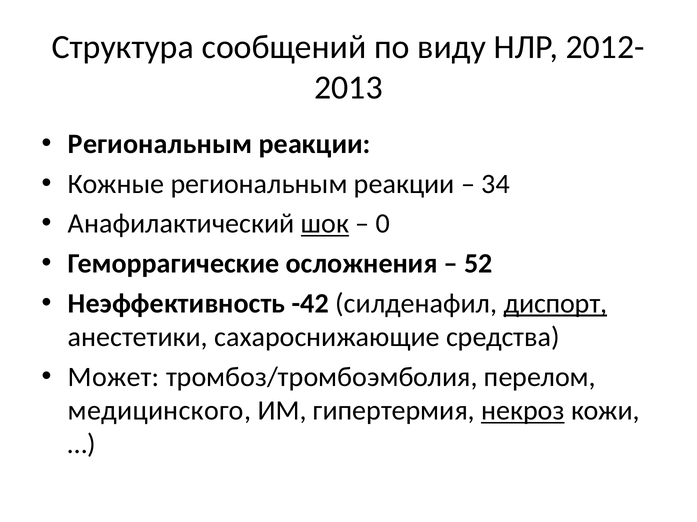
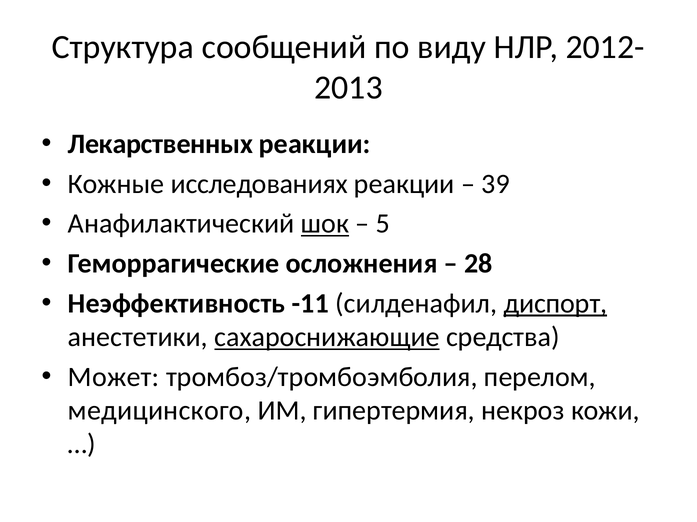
Региональным: Региональным -> Лекарственных (160, 144)
Кожные региональным: региональным -> исследованиях (259, 184)
34: 34 -> 39 (496, 184)
0: 0 -> 5 (383, 224)
52: 52 -> 28 (478, 264)
-42: -42 -> -11 (310, 304)
сахароснижающие underline: none -> present (327, 338)
некроз underline: present -> none (523, 411)
